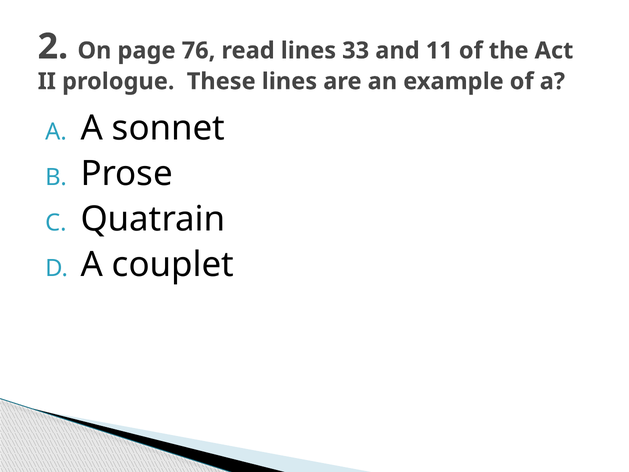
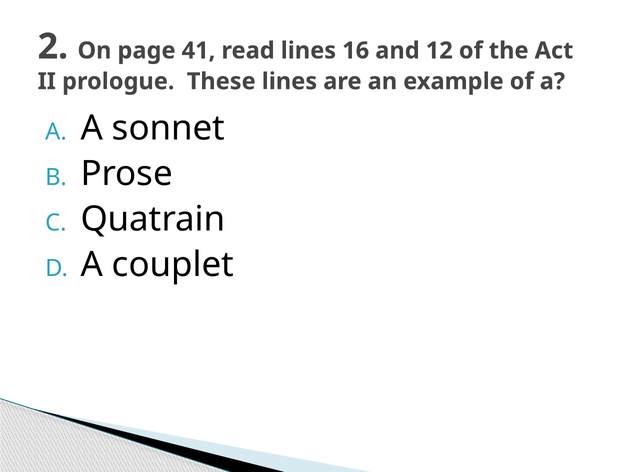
76: 76 -> 41 (199, 51)
33: 33 -> 16 (356, 51)
11: 11 -> 12 (439, 51)
